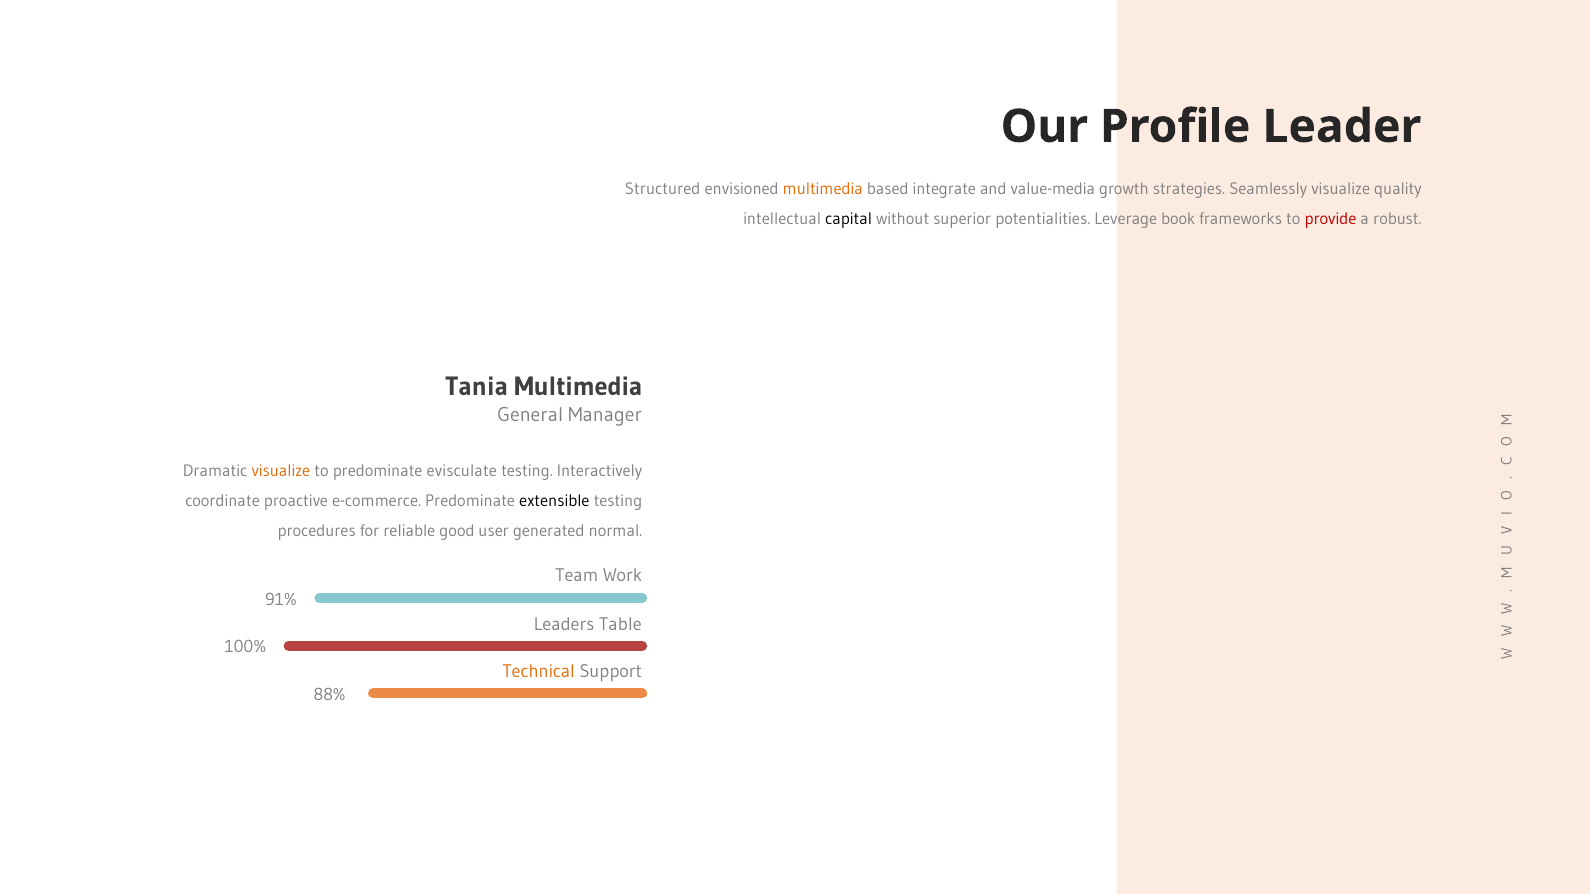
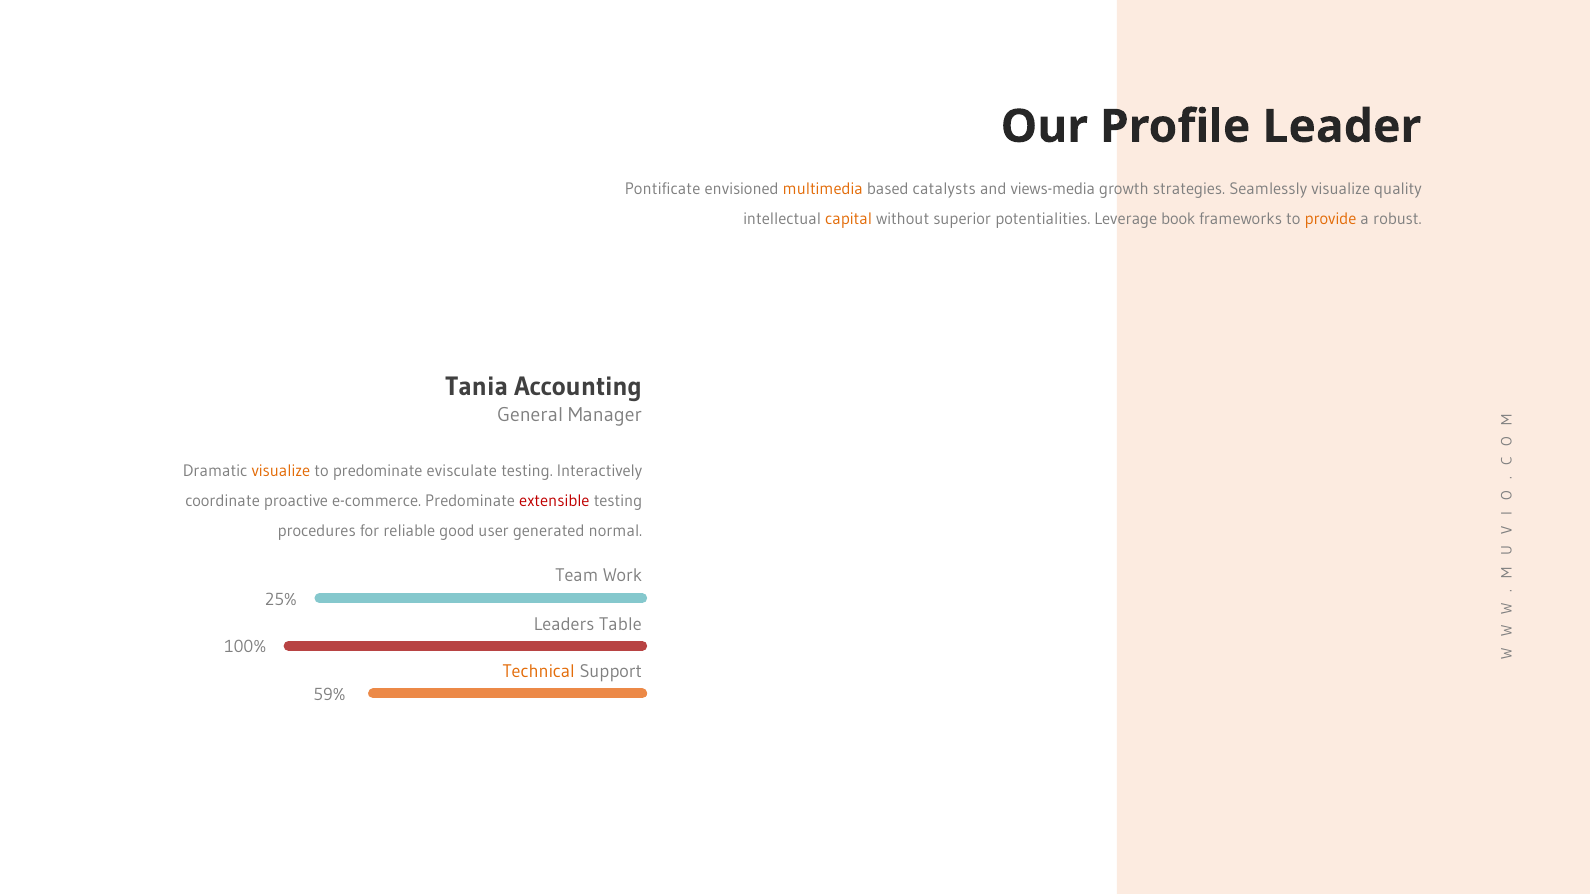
Structured: Structured -> Pontificate (663, 189)
integrate: integrate -> catalysts (944, 189)
value-media: value-media -> views-media (1053, 189)
capital colour: black -> orange (849, 219)
provide colour: red -> orange (1330, 219)
Tania Multimedia: Multimedia -> Accounting (578, 387)
extensible colour: black -> red (554, 501)
91%: 91% -> 25% (281, 600)
88%: 88% -> 59% (329, 695)
